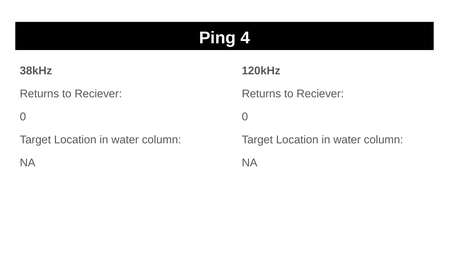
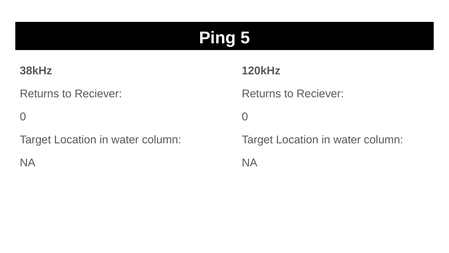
4: 4 -> 5 (245, 38)
